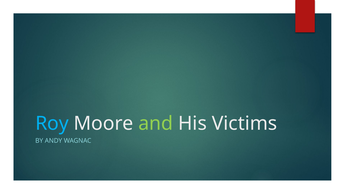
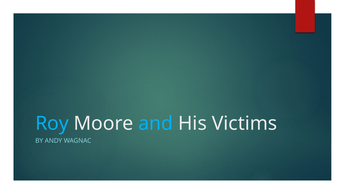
and colour: light green -> light blue (156, 124)
